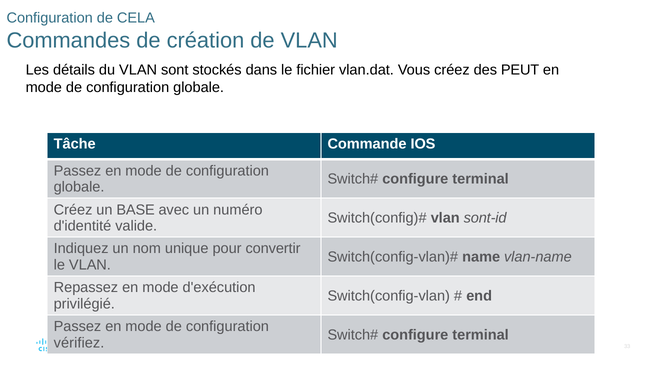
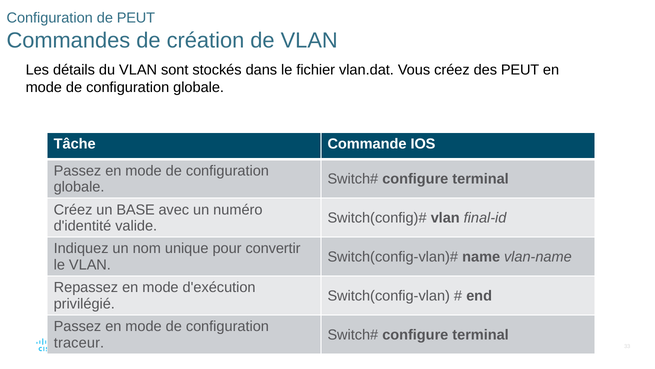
de CELA: CELA -> PEUT (136, 18)
sont-id: sont-id -> final-id (485, 217)
vérifiez: vérifiez -> traceur (79, 342)
